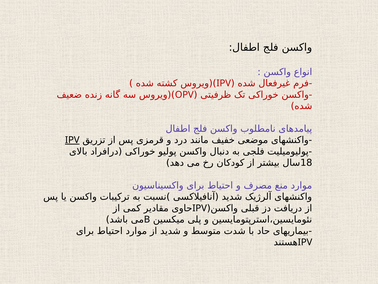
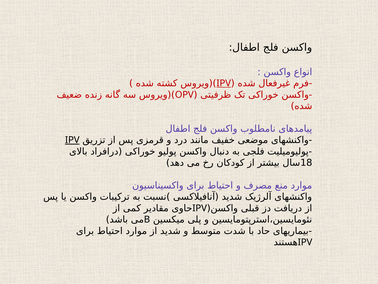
IPV underline: none -> present (224, 83)
